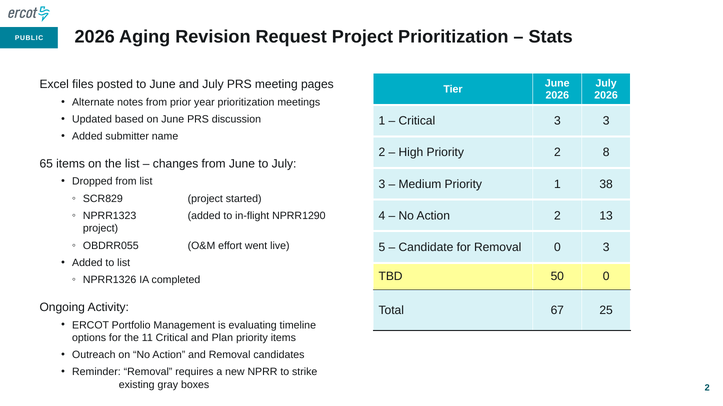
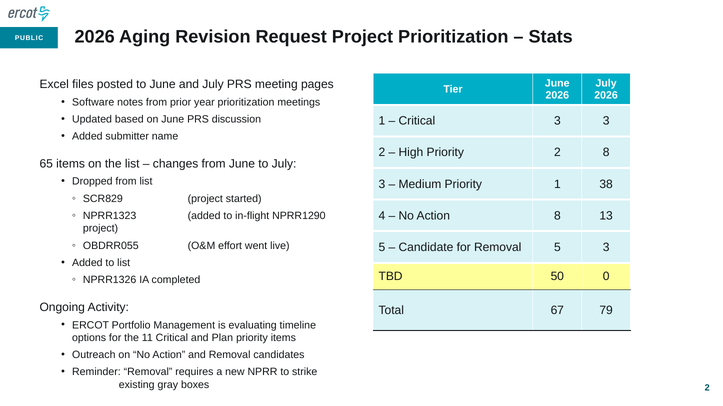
Alternate: Alternate -> Software (93, 102)
Action 2: 2 -> 8 (557, 216)
Removal 0: 0 -> 5 (557, 248)
25: 25 -> 79 (606, 311)
